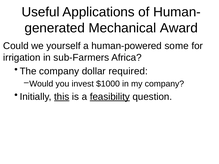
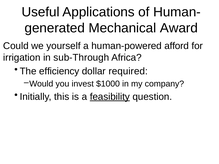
some: some -> afford (177, 46)
sub-Farmers: sub-Farmers -> sub-Through (81, 58)
The company: company -> efficiency (59, 71)
this underline: present -> none (62, 97)
